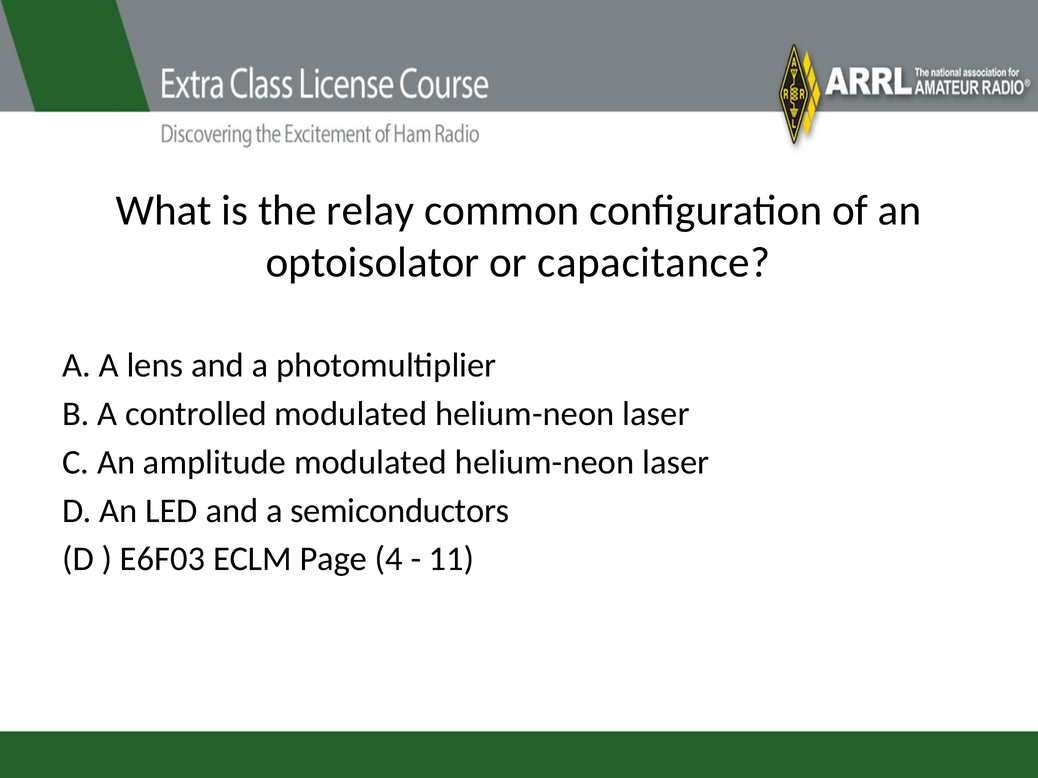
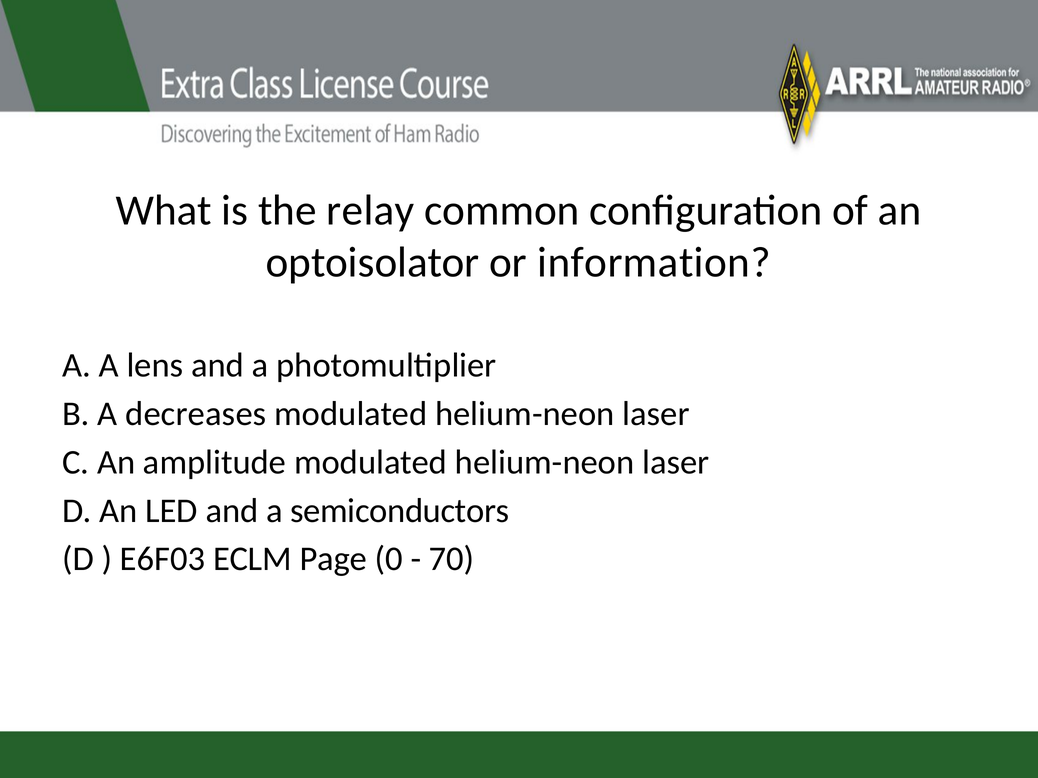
capacitance: capacitance -> information (654, 262)
controlled: controlled -> decreases (196, 414)
4: 4 -> 0 (389, 559)
11: 11 -> 70 (452, 559)
